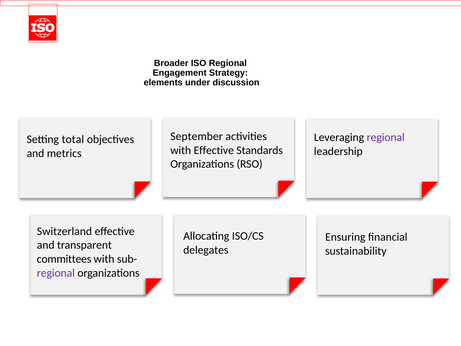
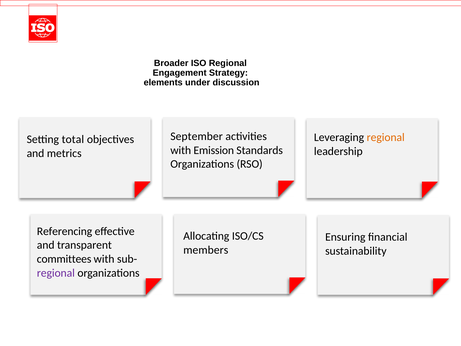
regional colour: purple -> orange (386, 137)
with Effective: Effective -> Emission (214, 150)
Switzerland: Switzerland -> Referencing (65, 231)
delegates: delegates -> members (206, 250)
